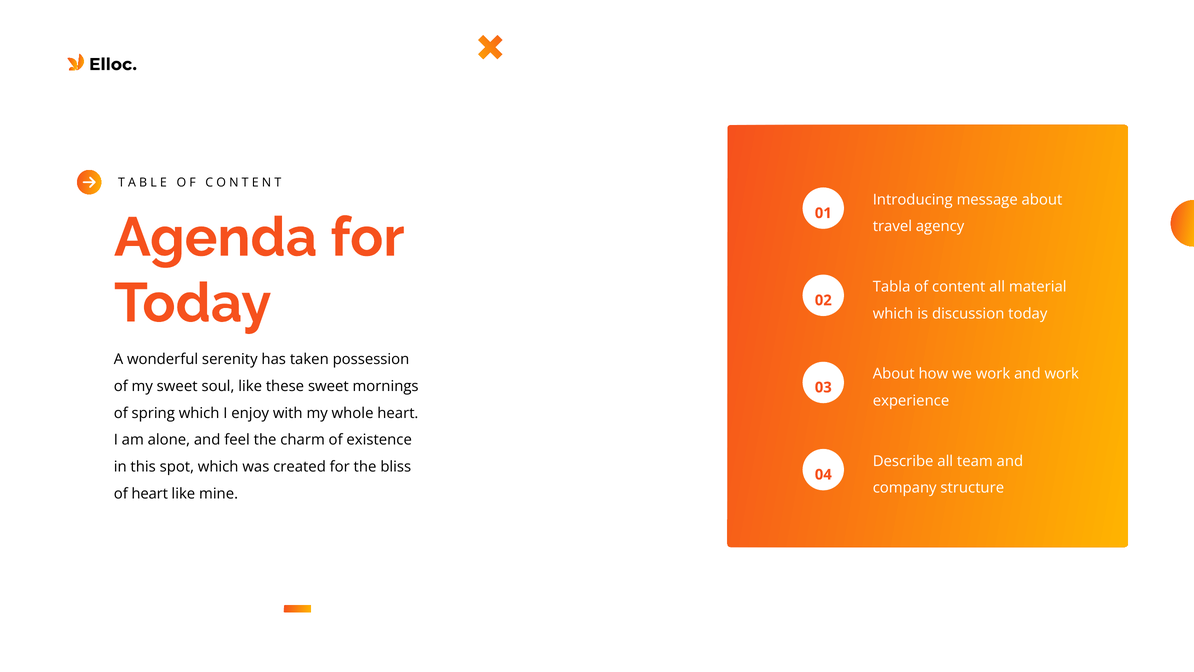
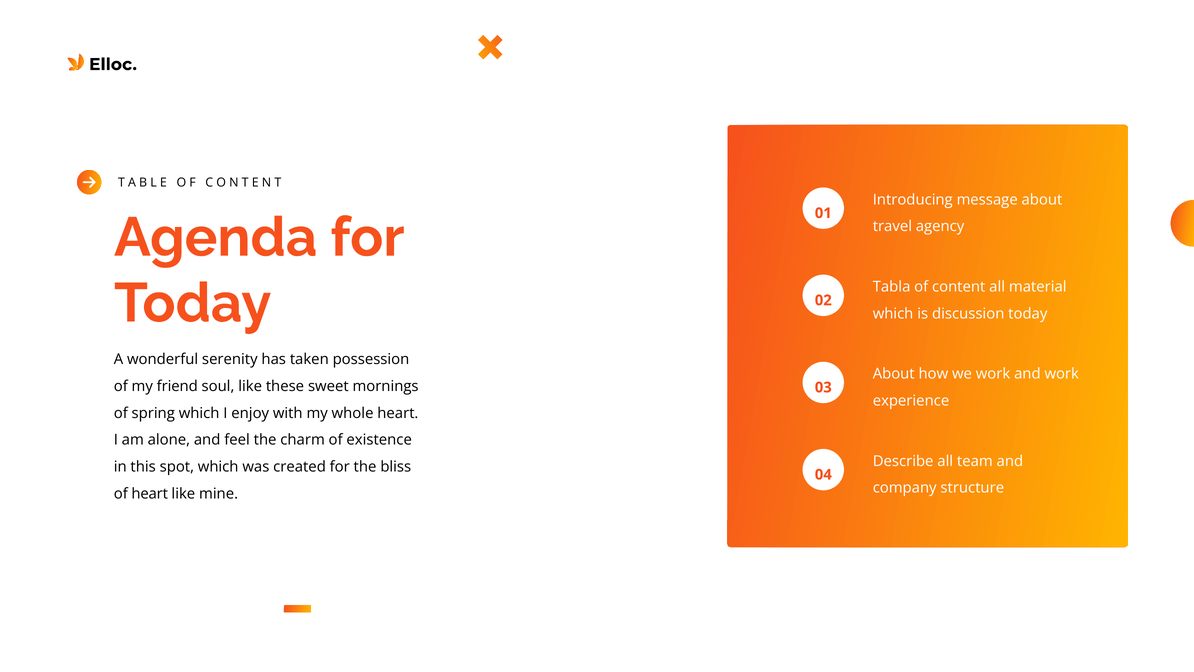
my sweet: sweet -> friend (177, 386)
